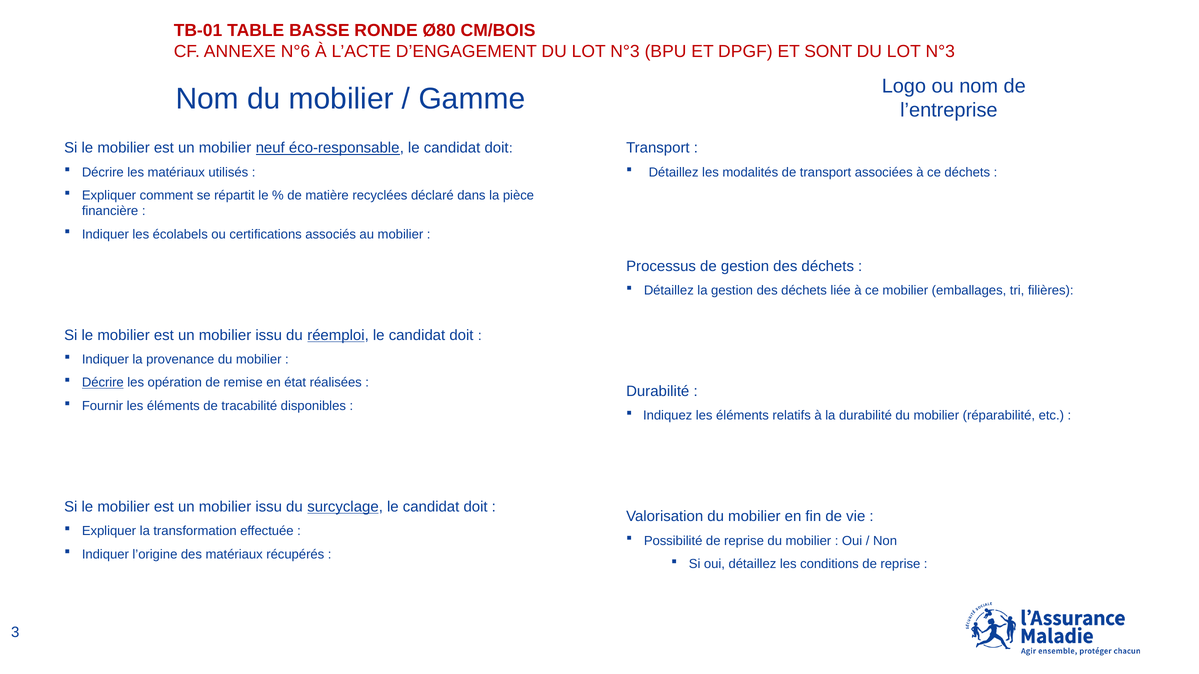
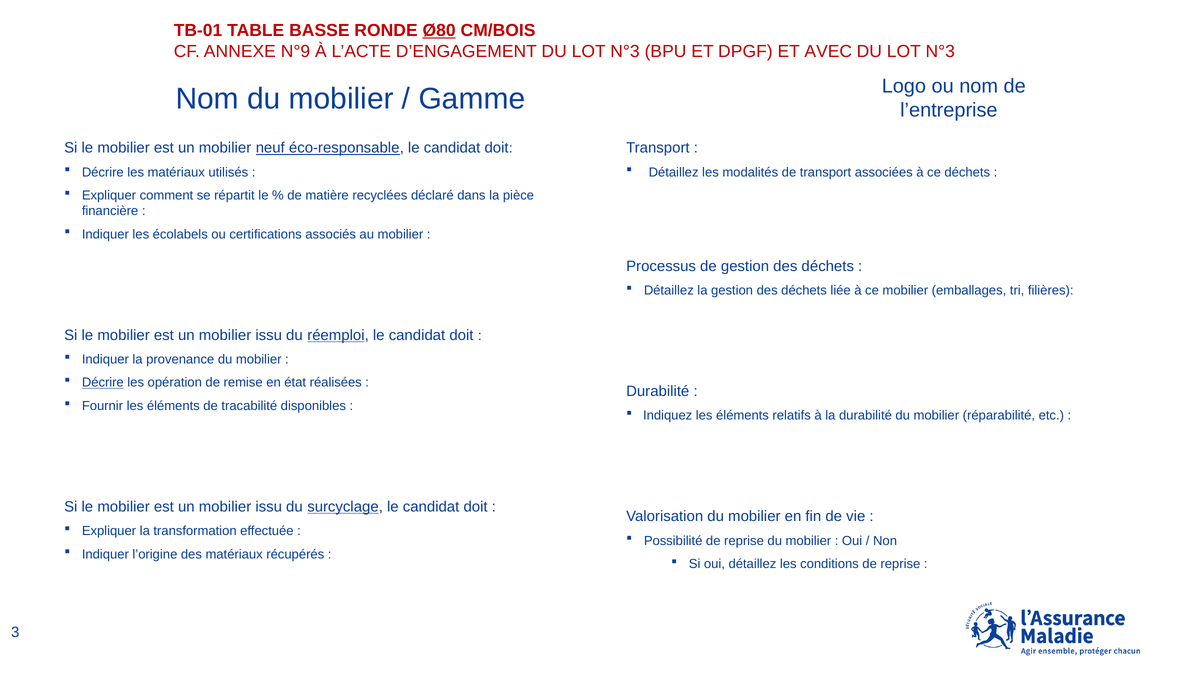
Ø80 underline: none -> present (439, 30)
N°6: N°6 -> N°9 (295, 51)
SONT: SONT -> AVEC (828, 51)
